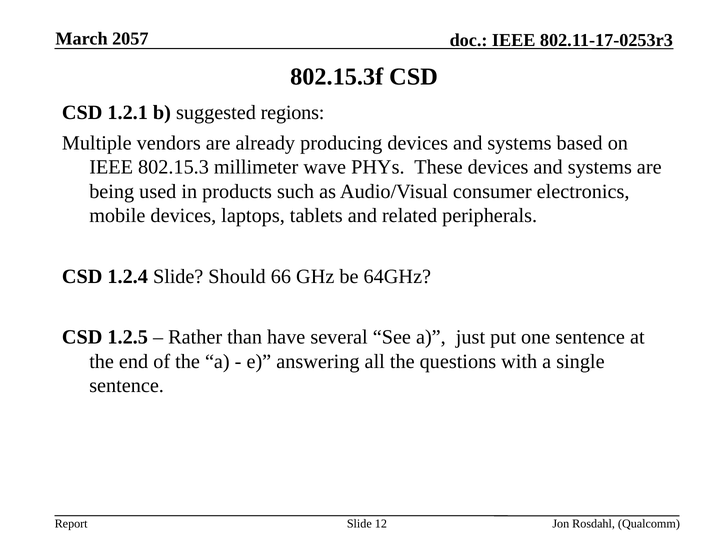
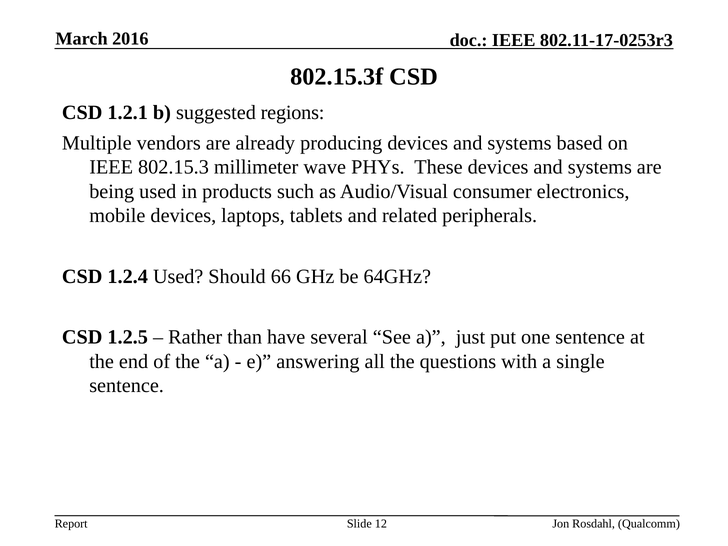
2057: 2057 -> 2016 (130, 39)
1.2.4 Slide: Slide -> Used (178, 276)
